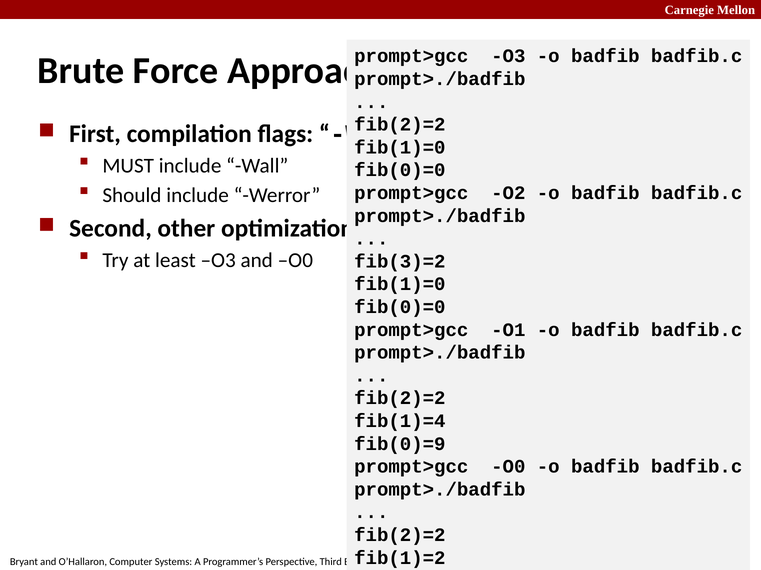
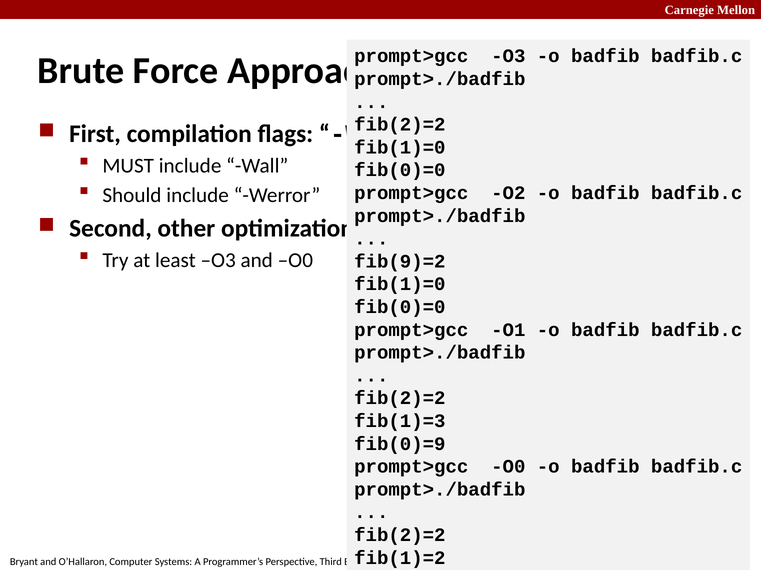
fib(3)=2: fib(3)=2 -> fib(9)=2 (400, 262)
fib(1)=4: fib(1)=4 -> fib(1)=3 (400, 422)
